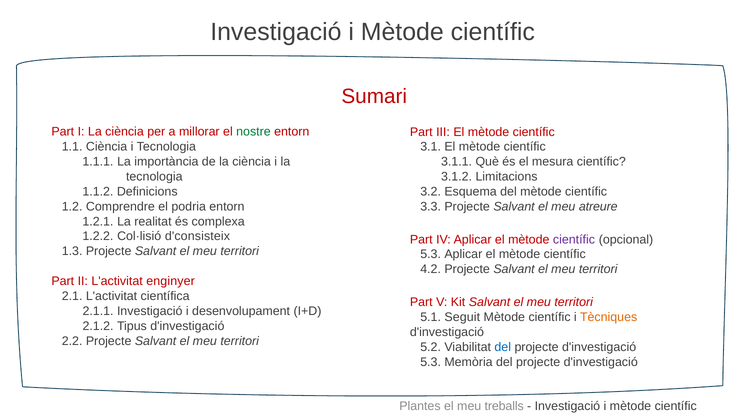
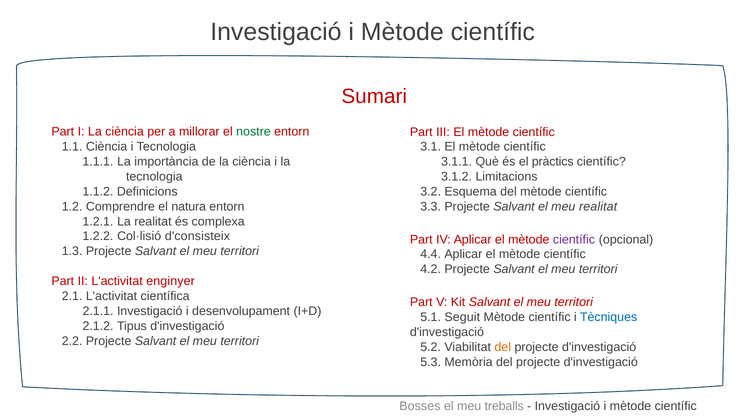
mesura: mesura -> pràctics (553, 162)
podria: podria -> natura (189, 206)
meu atreure: atreure -> realitat (598, 206)
5.3: 5.3 -> 4.4 (431, 254)
Tècniques colour: orange -> blue (609, 317)
del colour: blue -> orange (503, 347)
Plantes: Plantes -> Bosses (420, 406)
